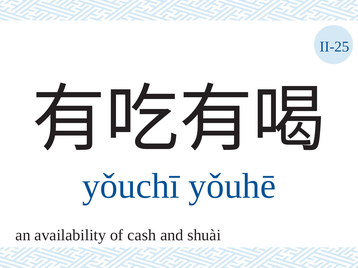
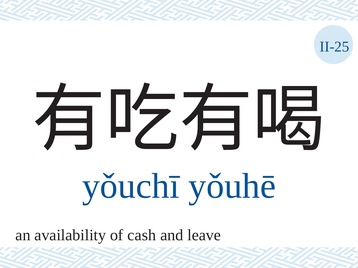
shuài: shuài -> leave (204, 236)
